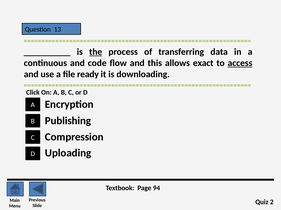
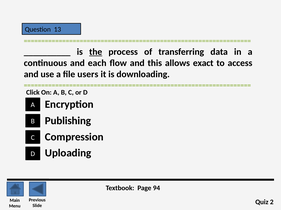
code: code -> each (97, 63)
access underline: present -> none (240, 63)
ready: ready -> users (88, 74)
